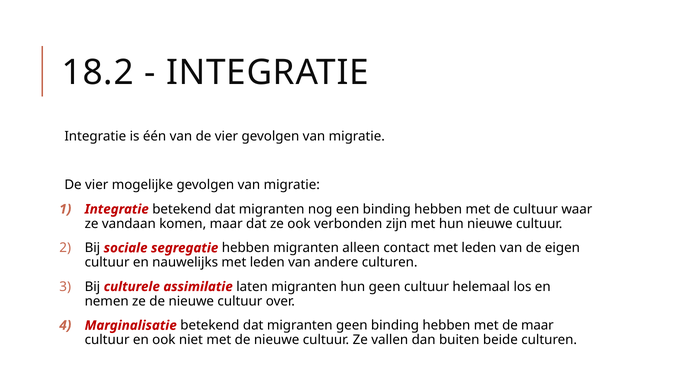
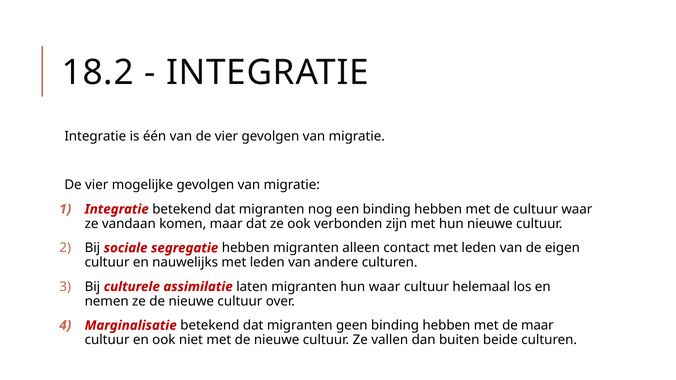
hun geen: geen -> waar (385, 287)
